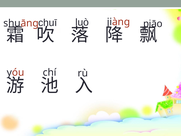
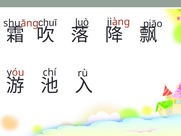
luò underline: none -> present (82, 22)
